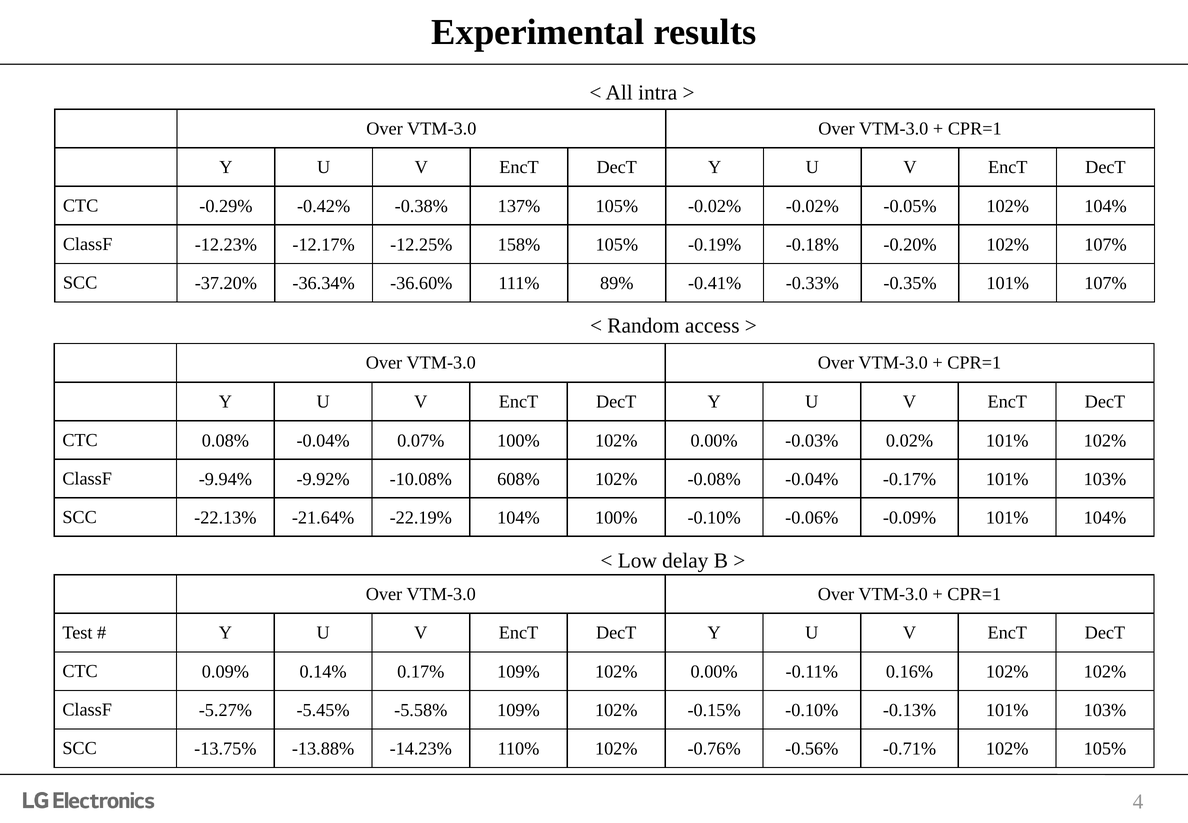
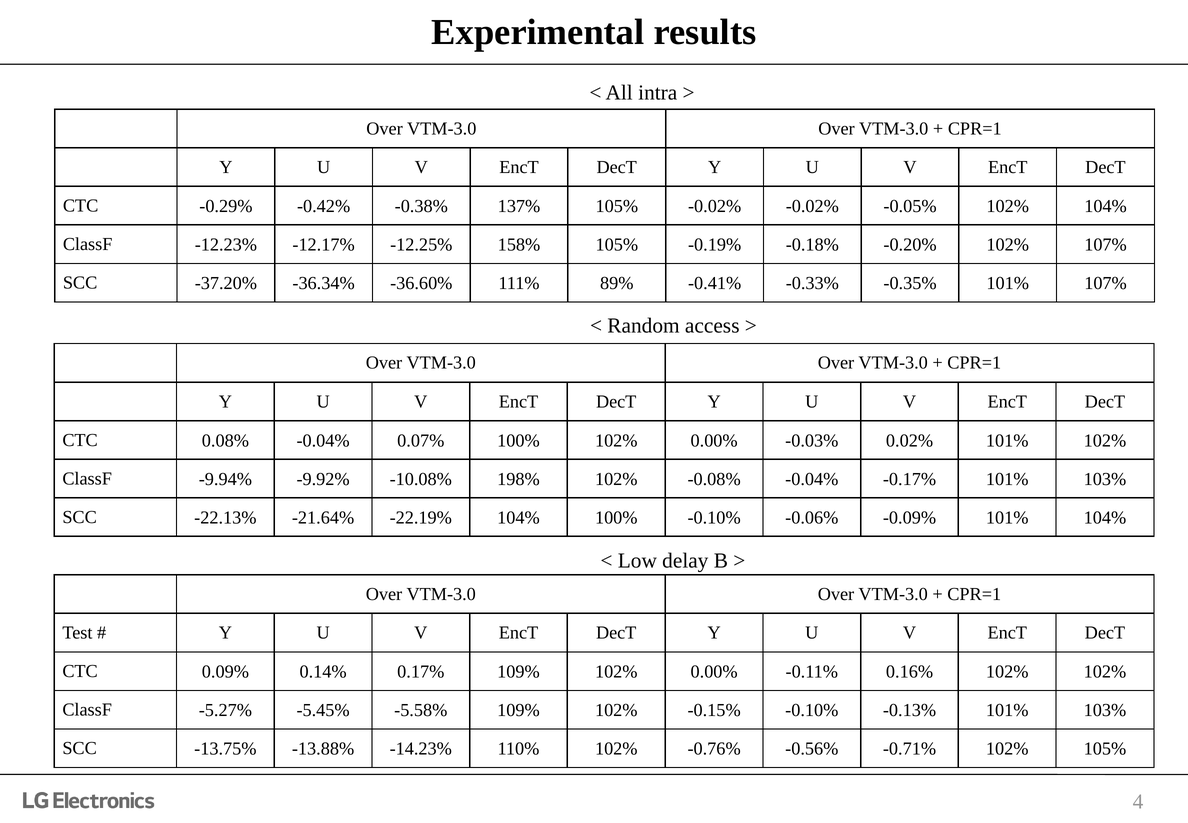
608%: 608% -> 198% (519, 479)
